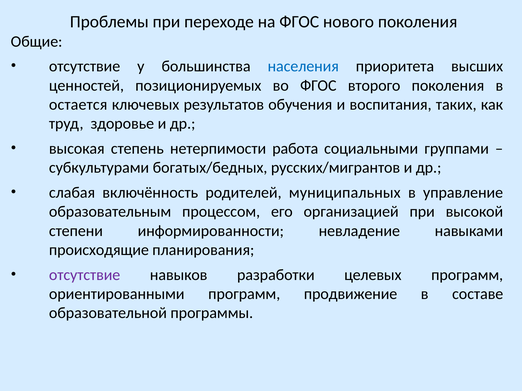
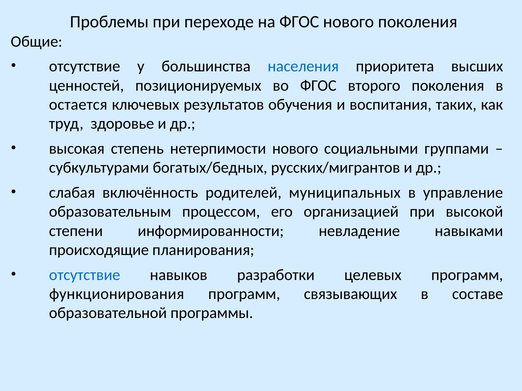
нетерпимости работа: работа -> нового (295, 149)
отсутствие colour: purple -> blue (85, 275)
ориентированными: ориентированными -> функционирования (117, 294)
продвижение: продвижение -> связывающих (351, 294)
